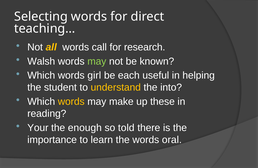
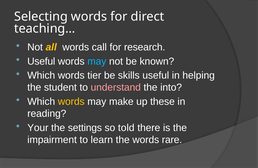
Walsh: Walsh -> Useful (41, 61)
may colour: light green -> light blue (97, 61)
girl: girl -> tier (94, 75)
each: each -> skills (129, 75)
understand colour: yellow -> pink (116, 87)
enough: enough -> settings (85, 127)
importance: importance -> impairment (52, 140)
oral: oral -> rare (172, 140)
